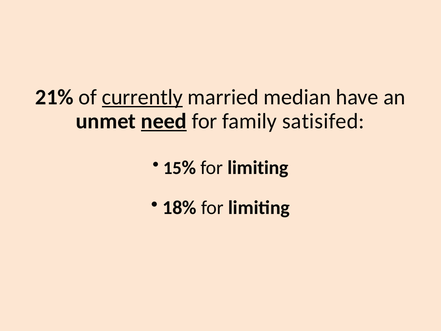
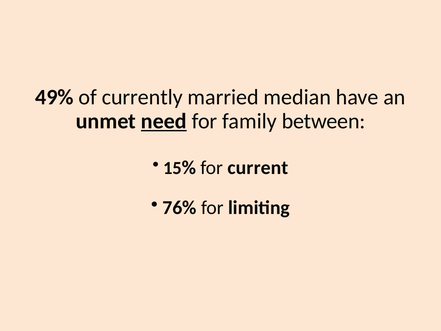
21%: 21% -> 49% (54, 97)
currently underline: present -> none (142, 97)
satisifed: satisifed -> between (324, 121)
15% for limiting: limiting -> current (258, 168)
18%: 18% -> 76% (179, 208)
